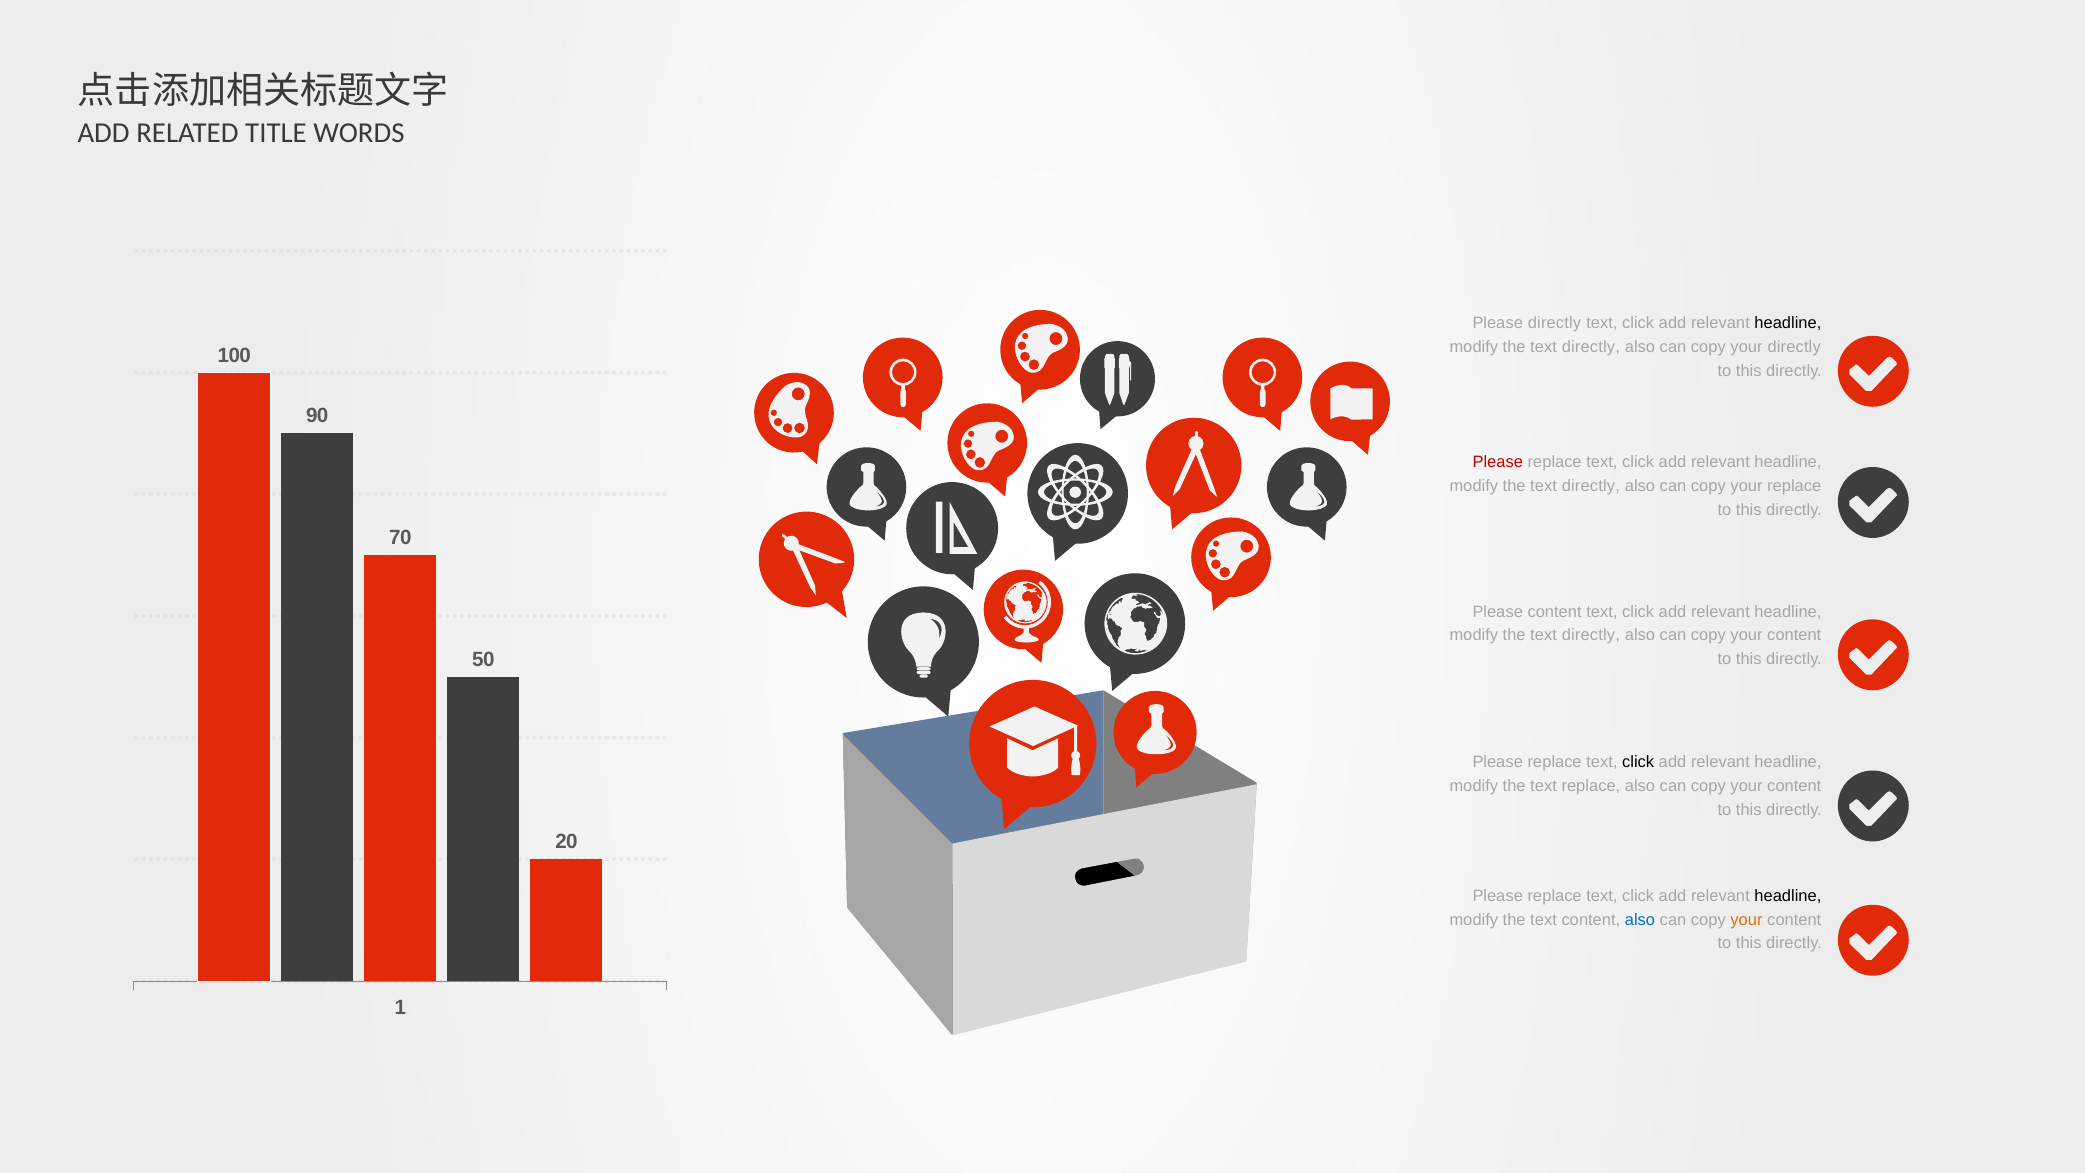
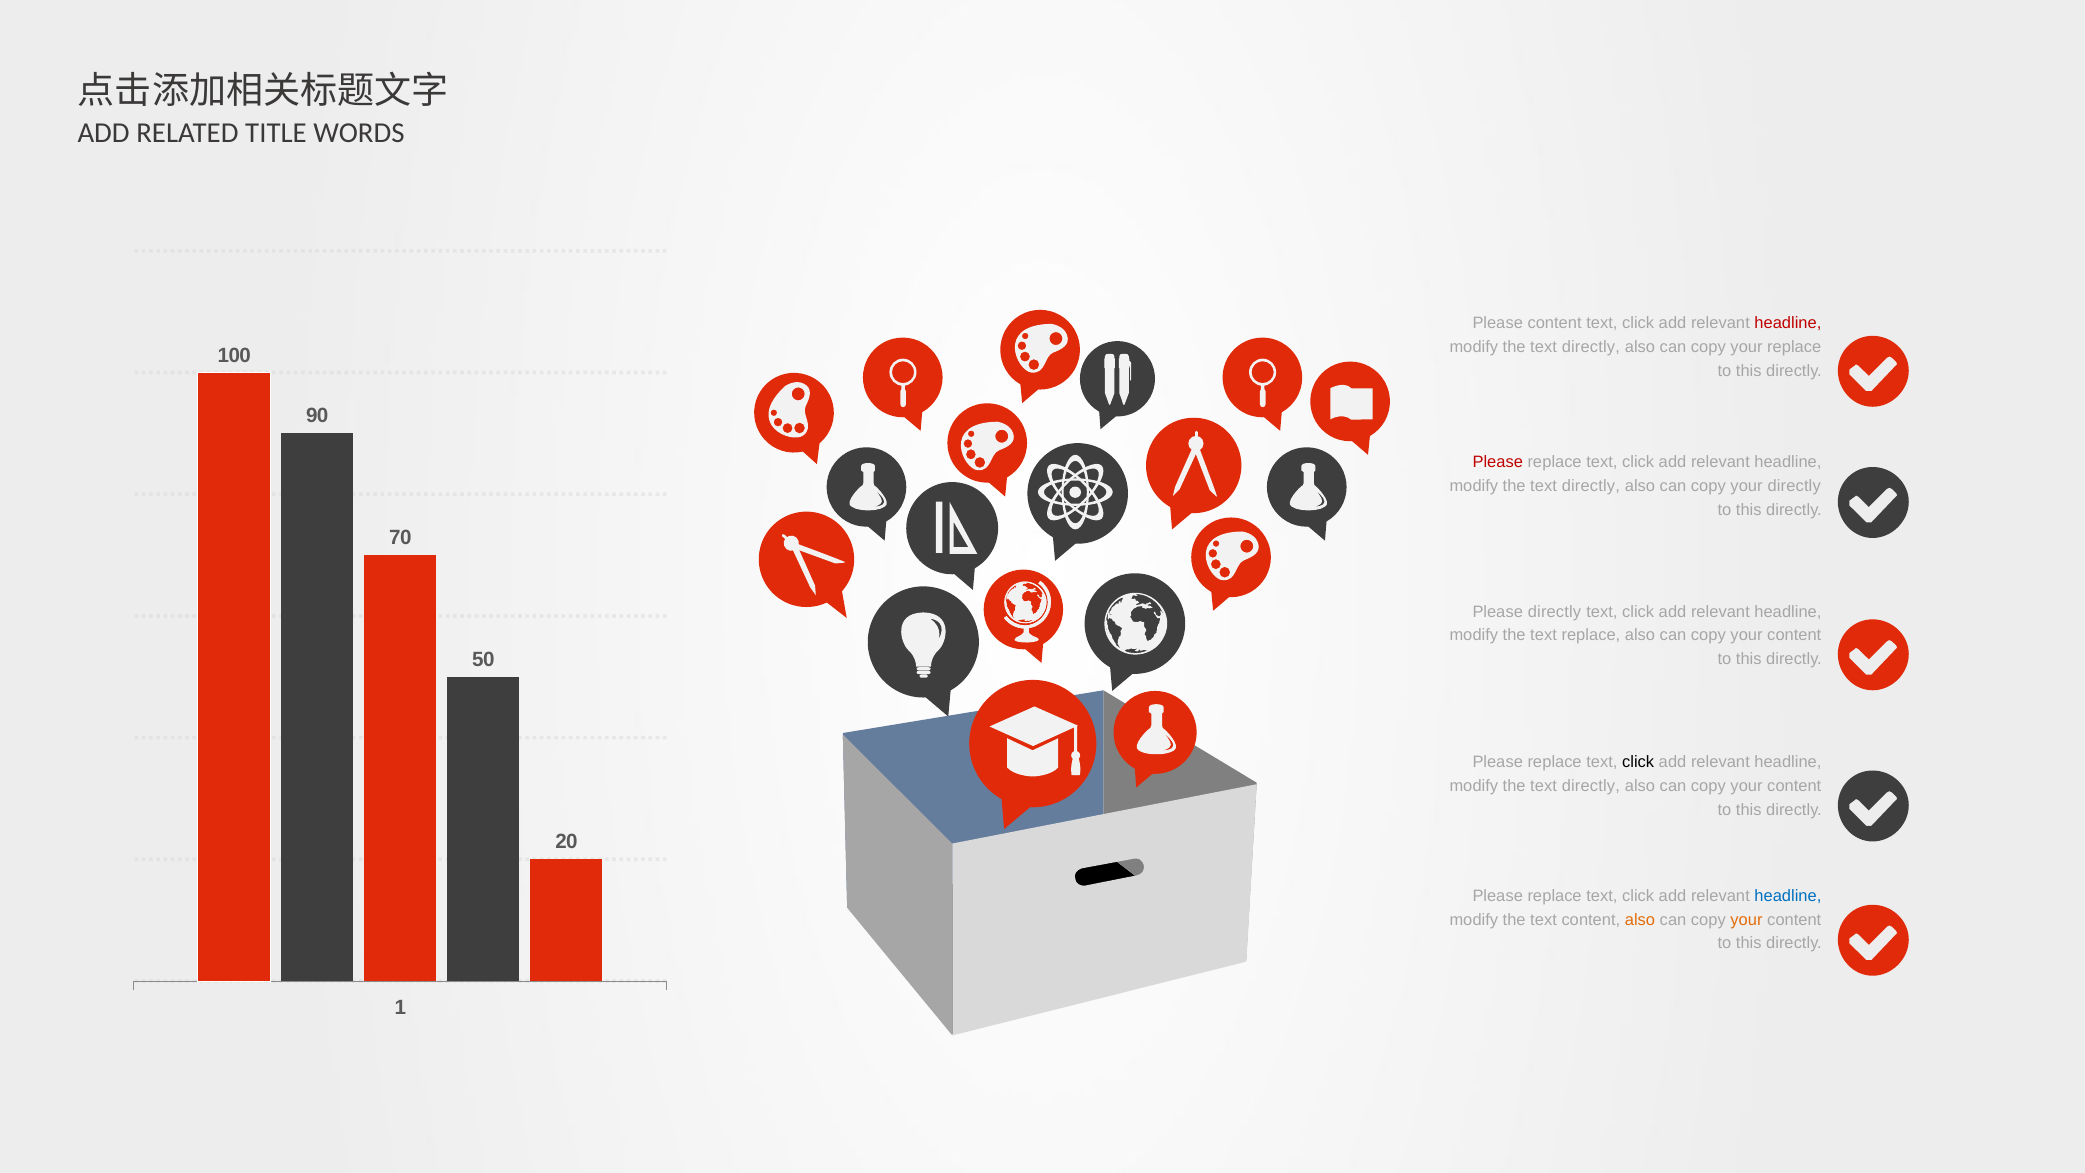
Please directly: directly -> content (1555, 323)
headline colour: black -> red (1788, 323)
your directly: directly -> replace (1794, 347)
your replace: replace -> directly (1794, 486)
Please content: content -> directly (1555, 612)
directly: directly -> replace (1591, 635)
replace: replace -> directly (1591, 786)
headline colour: black -> blue (1788, 896)
also colour: blue -> orange (1640, 920)
